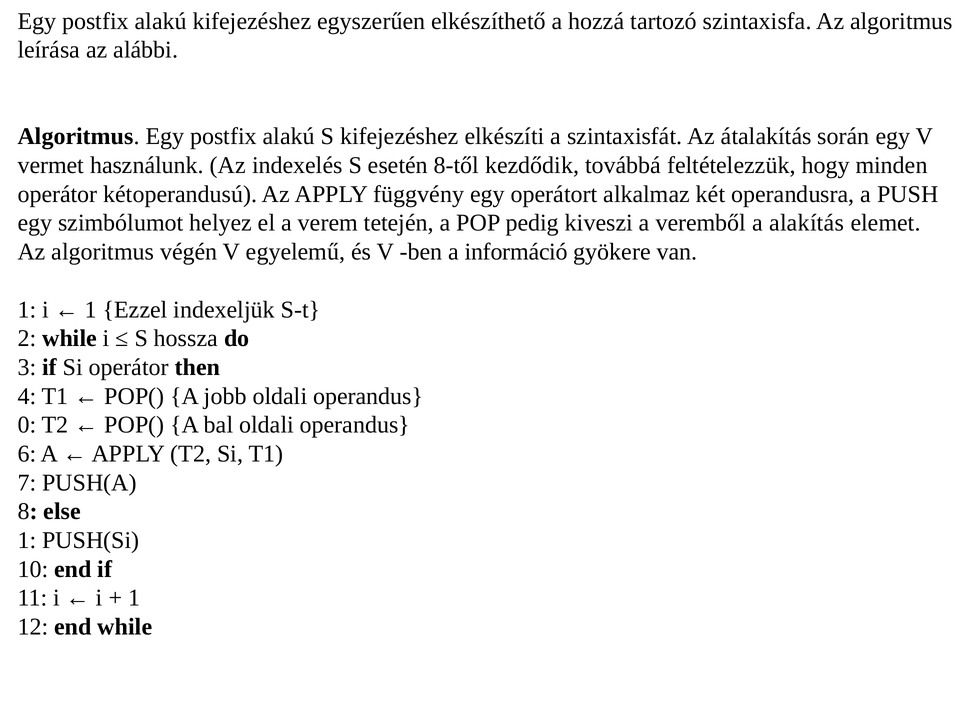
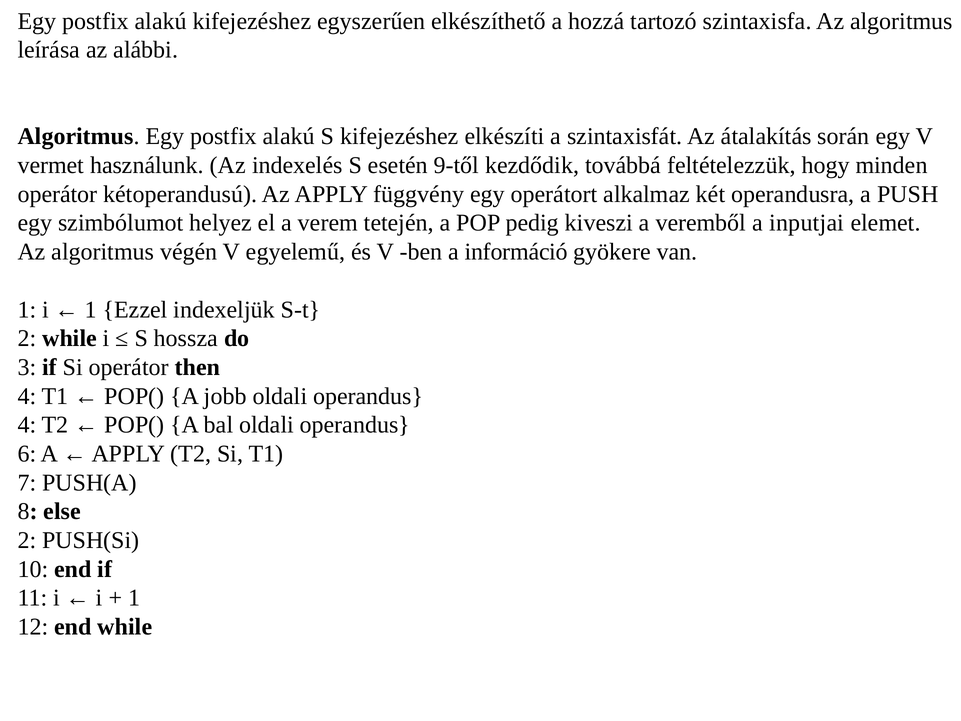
8-től: 8-től -> 9-től (457, 165)
alakítás: alakítás -> inputjai (807, 223)
0: 0 -> 4 (27, 425)
1: 1 -> 2 (27, 540)
